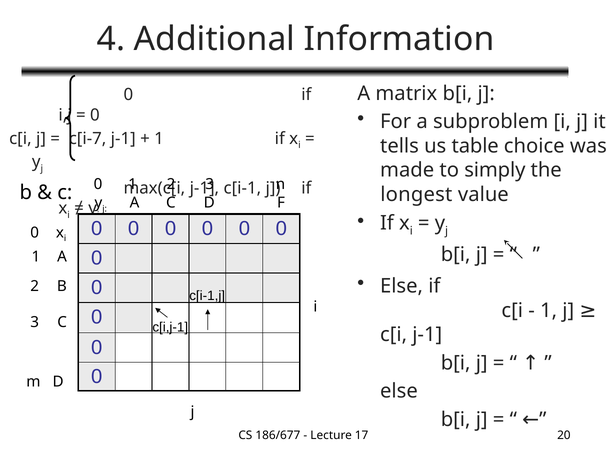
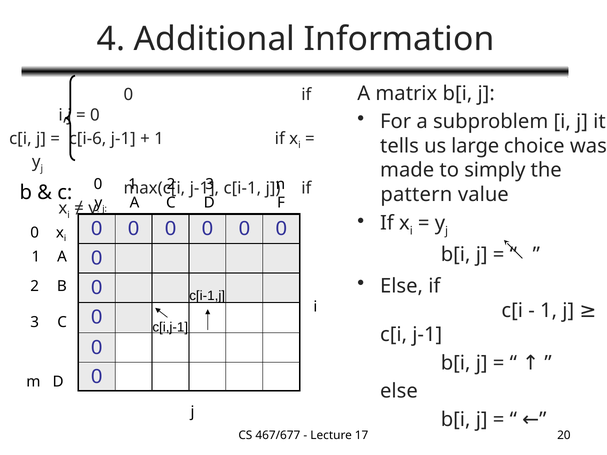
c[i-7: c[i-7 -> c[i-6 (88, 139)
table: table -> large (475, 146)
longest: longest -> pattern (416, 195)
186/677: 186/677 -> 467/677 (278, 436)
